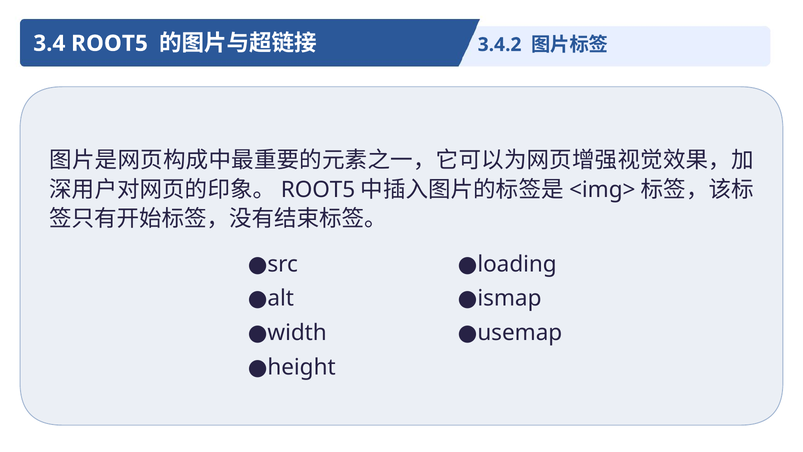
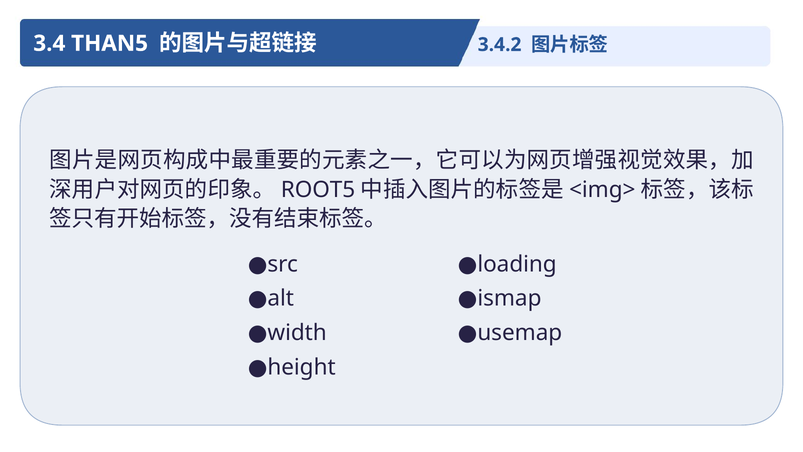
3.4 ROOT5: ROOT5 -> THAN5 (110, 43)
